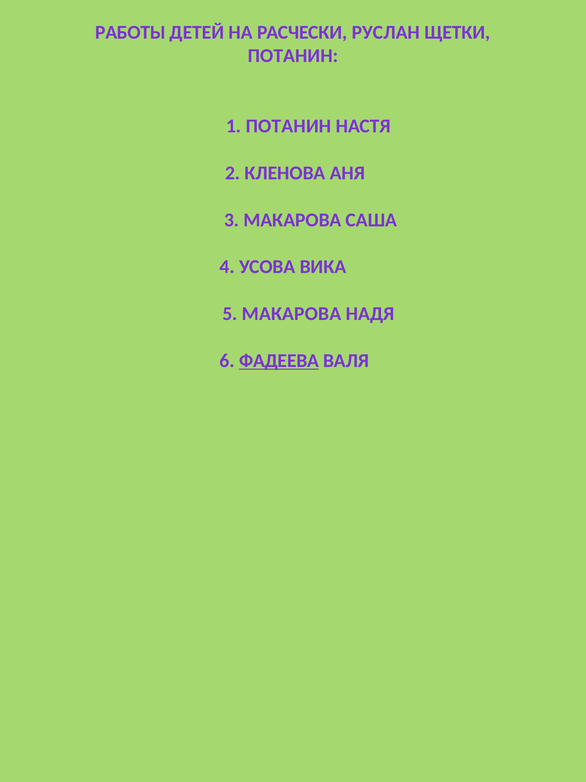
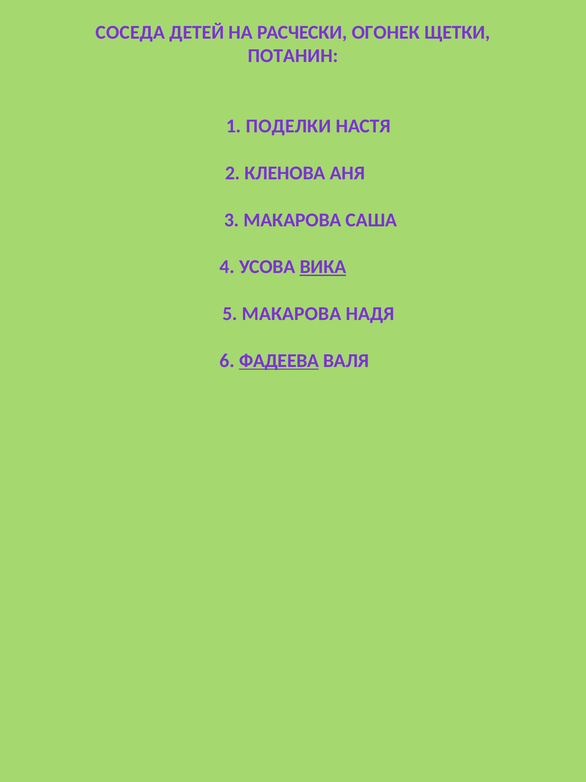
РАБОТЫ: РАБОТЫ -> СОСЕДА (130, 32)
РУСЛАН: РУСЛАН -> ОГОНЕК (386, 32)
1 ПОТАНИН: ПОТАНИН -> ПОДЕЛКИ (289, 126)
ВИКА underline: none -> present (323, 267)
